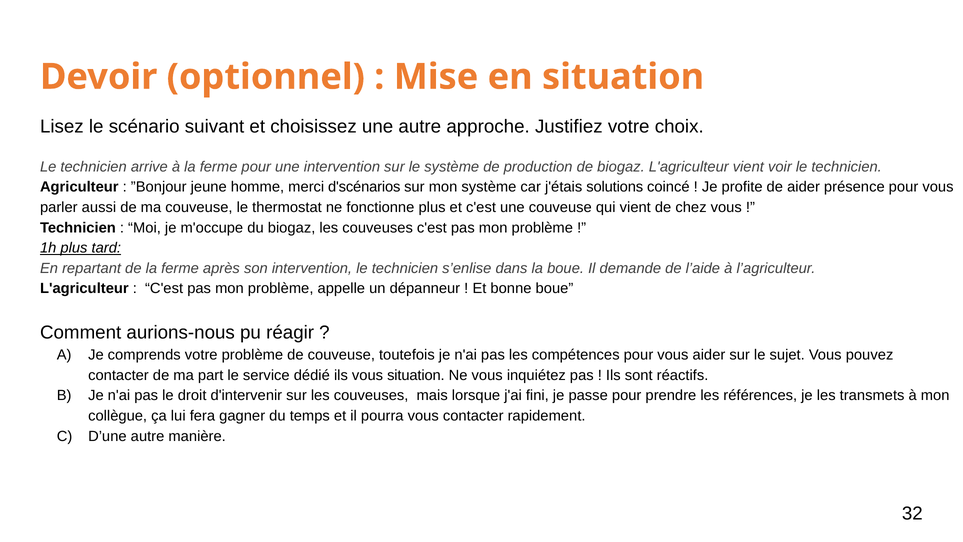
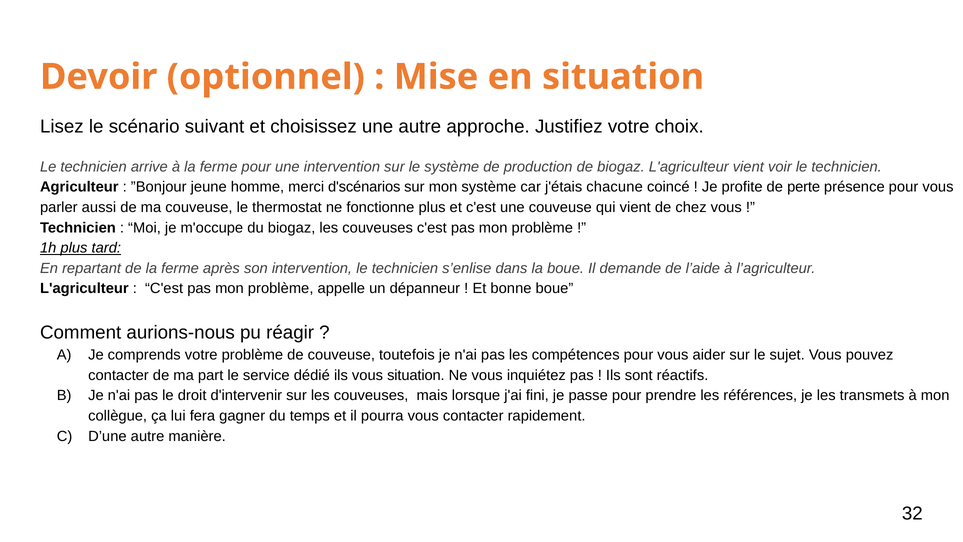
solutions: solutions -> chacune (615, 187)
de aider: aider -> perte (804, 187)
